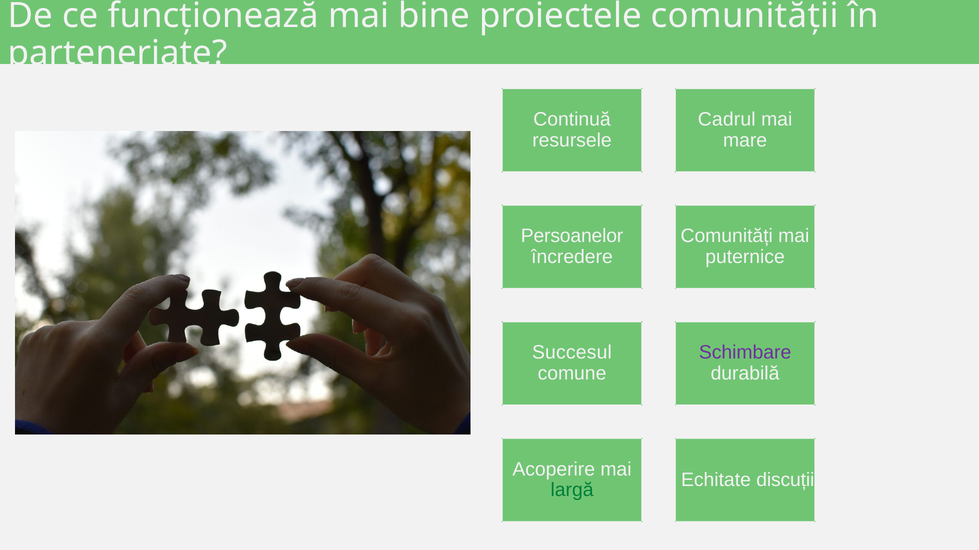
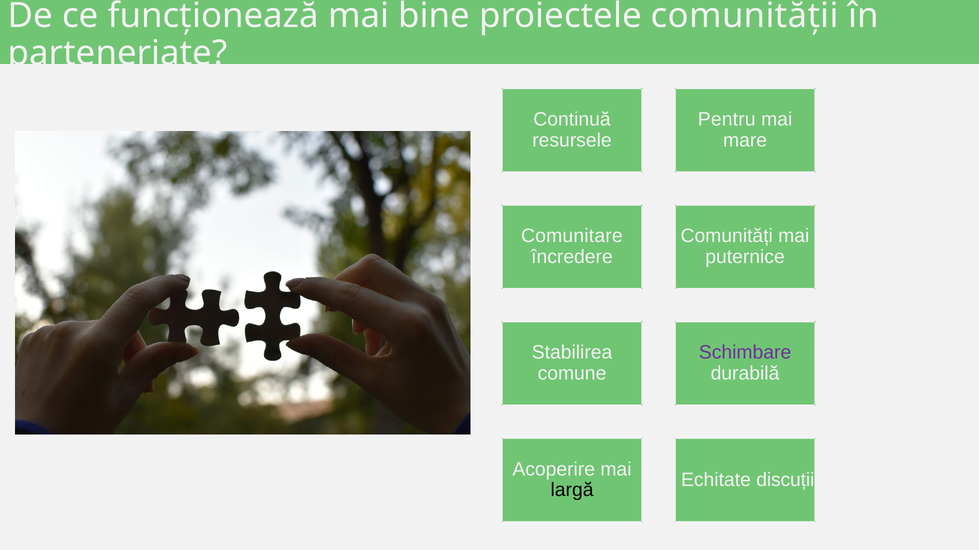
Cadrul: Cadrul -> Pentru (727, 119)
Persoanelor: Persoanelor -> Comunitare (572, 236)
Succesul: Succesul -> Stabilirea (572, 353)
largă colour: green -> black (572, 491)
